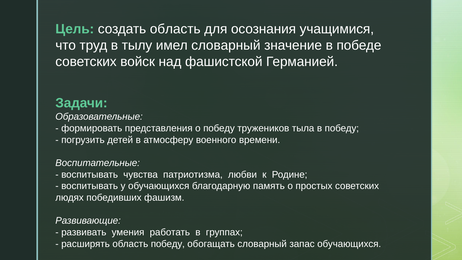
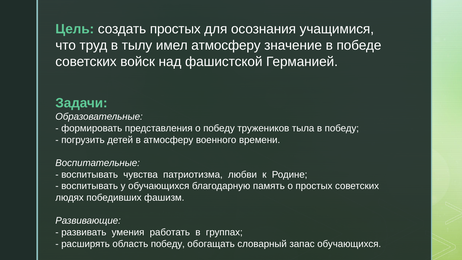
создать область: область -> простых (175, 29)
имел словарный: словарный -> атмосферу (226, 45)
